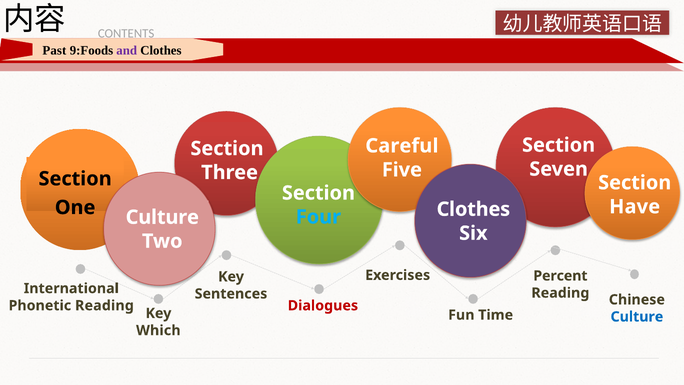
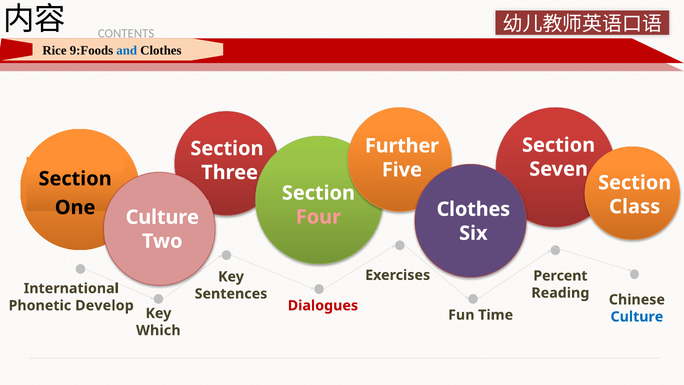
Past: Past -> Rice (55, 50)
and colour: purple -> blue (127, 50)
Careful: Careful -> Further (402, 146)
Have: Have -> Class (635, 207)
Four colour: light blue -> pink (318, 217)
Phonetic Reading: Reading -> Develop (104, 305)
